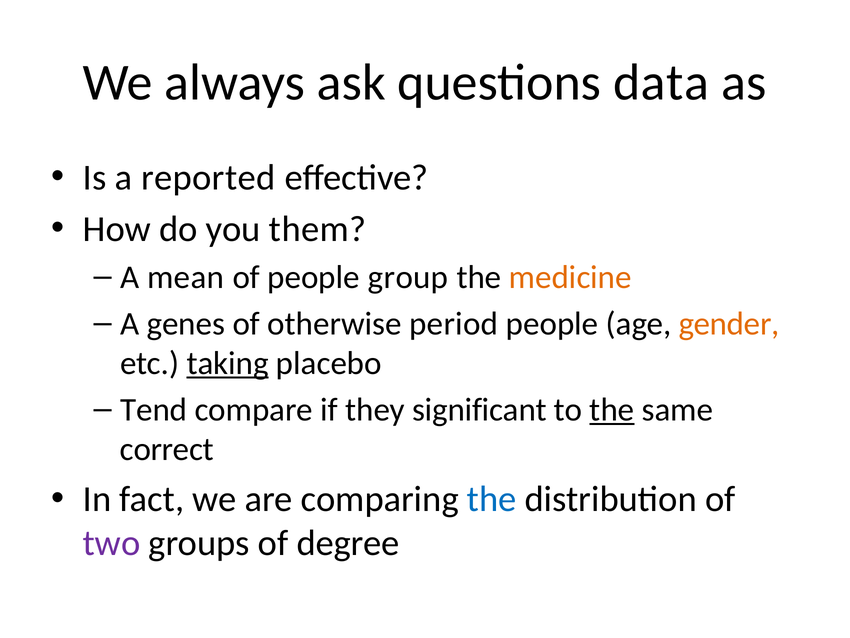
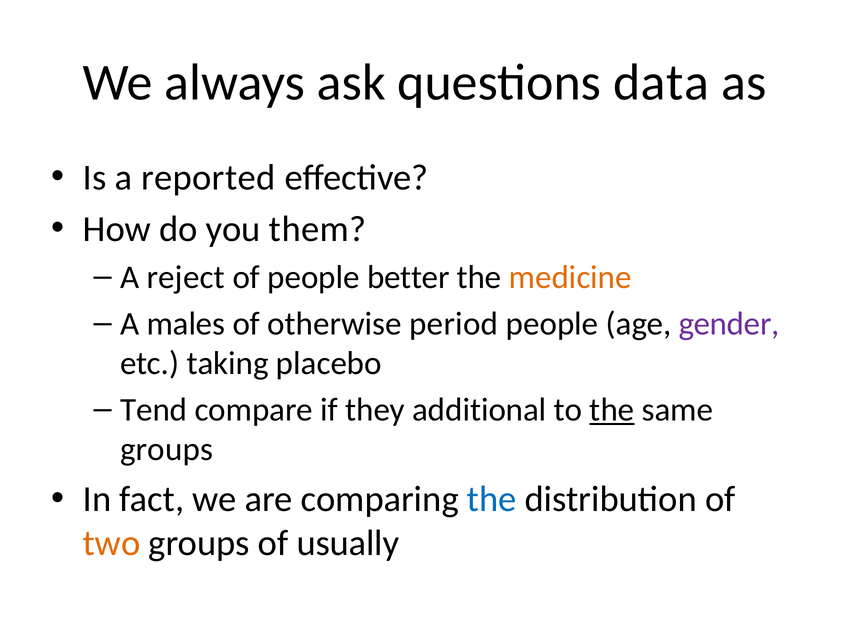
mean: mean -> reject (186, 277)
group: group -> better (408, 277)
genes: genes -> males (186, 324)
gender colour: orange -> purple (729, 324)
taking underline: present -> none (228, 363)
significant: significant -> additional (479, 410)
correct: correct -> groups (167, 449)
two colour: purple -> orange (112, 543)
degree: degree -> usually (348, 543)
